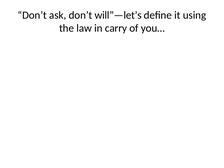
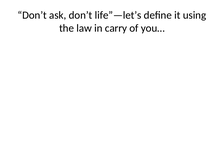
will”—let’s: will”—let’s -> life”—let’s (118, 15)
